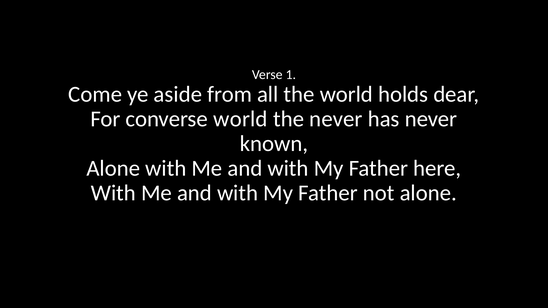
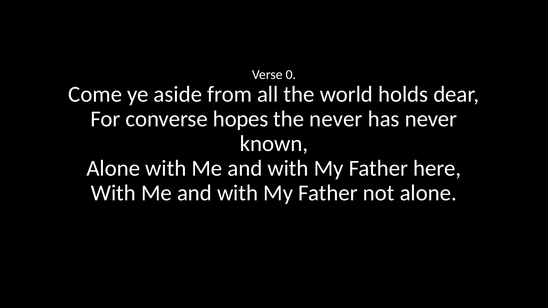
1: 1 -> 0 (291, 75)
converse world: world -> hopes (241, 119)
